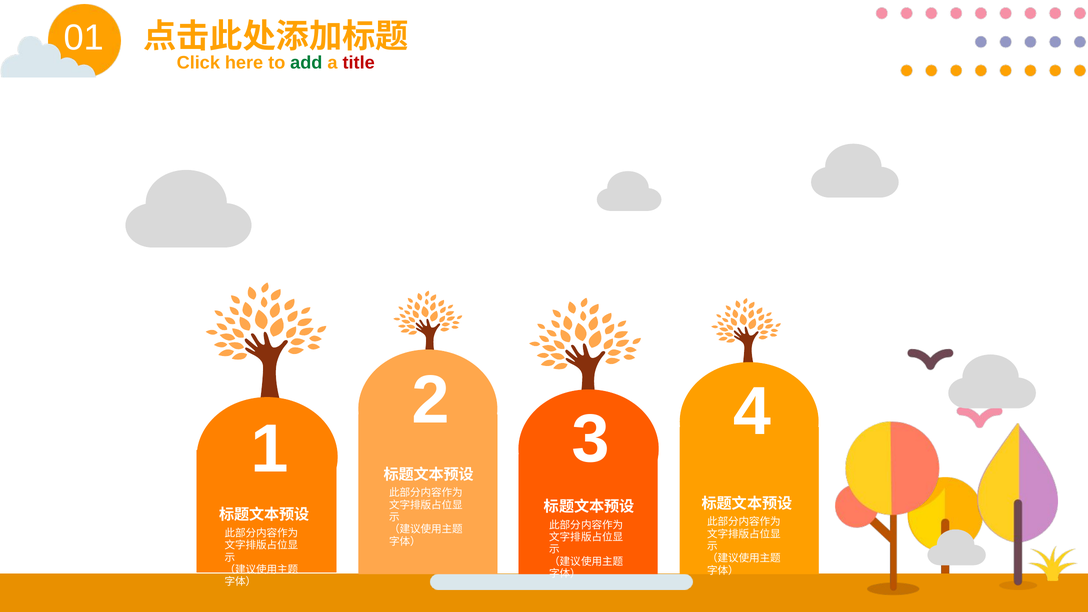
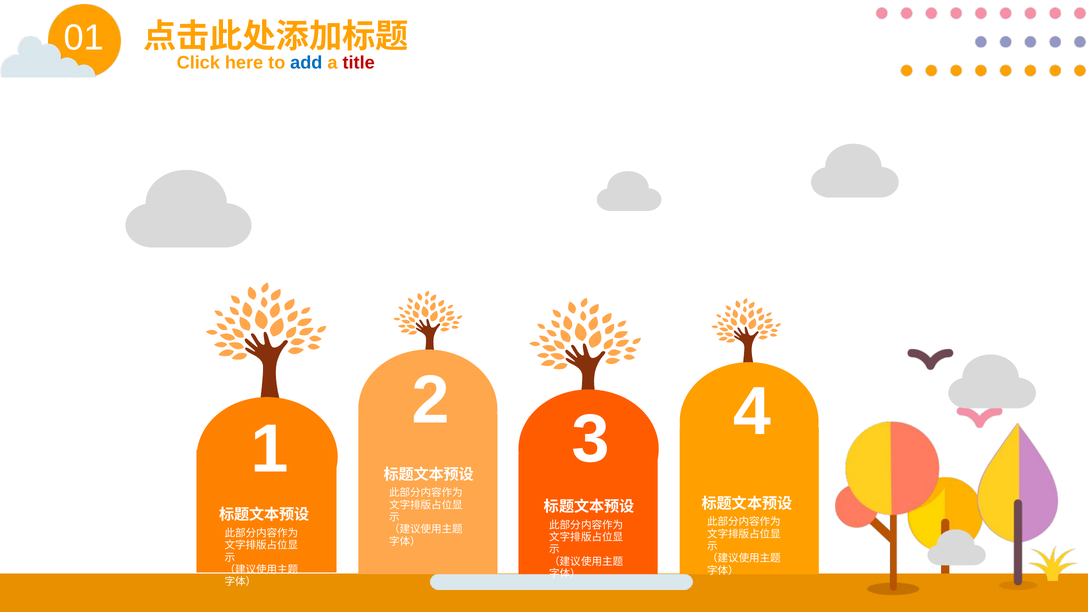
add colour: green -> blue (306, 63)
